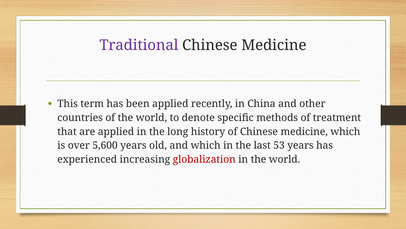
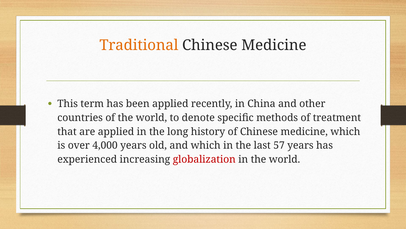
Traditional colour: purple -> orange (139, 45)
5,600: 5,600 -> 4,000 (105, 145)
53: 53 -> 57 (279, 145)
